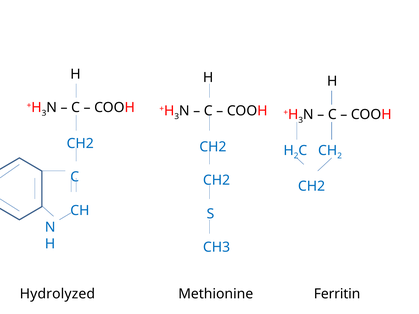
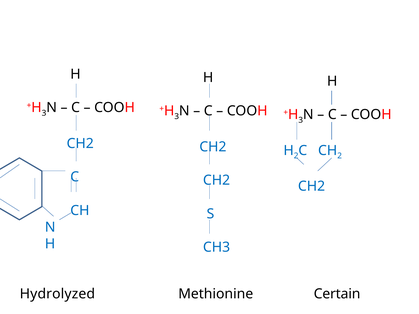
Ferritin: Ferritin -> Certain (337, 294)
